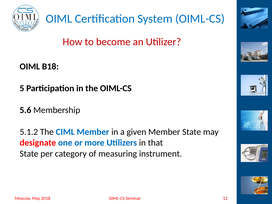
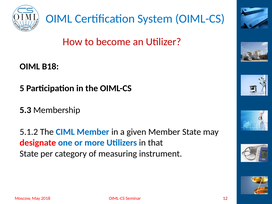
5.6: 5.6 -> 5.3 (25, 110)
